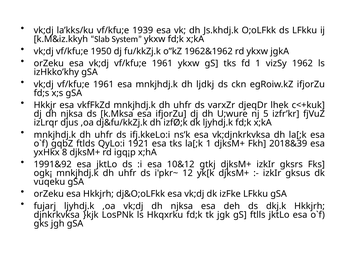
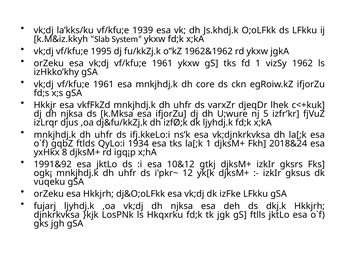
1950: 1950 -> 1995 (101, 51)
ljdkj: ljdkj -> core (205, 84)
1921: 1921 -> 1934 (138, 144)
2018&39: 2018&39 -> 2018&24 (288, 144)
